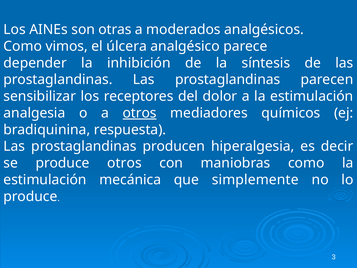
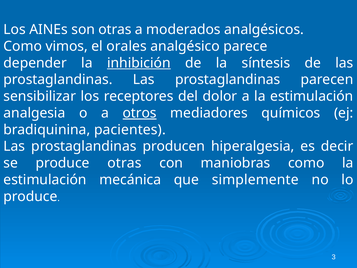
úlcera: úlcera -> orales (127, 46)
inhibición underline: none -> present (139, 63)
respuesta: respuesta -> pacientes (130, 130)
produce otros: otros -> otras (124, 163)
